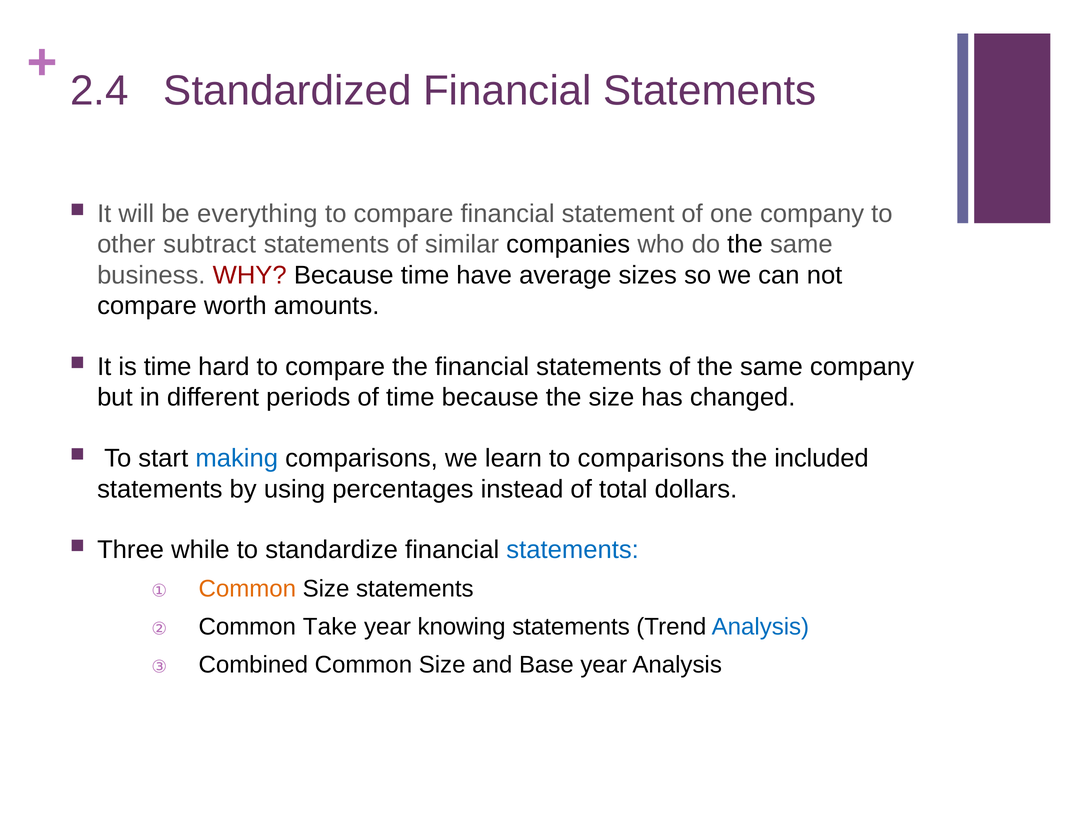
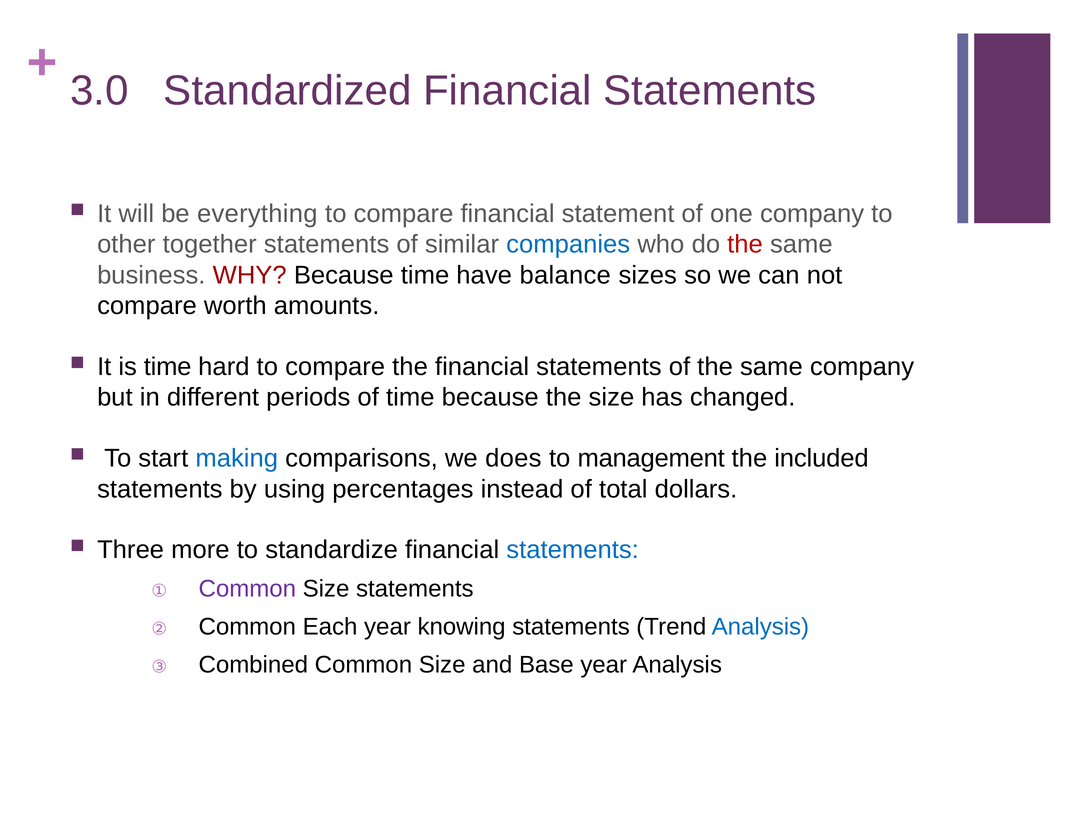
2.4: 2.4 -> 3.0 (99, 91)
subtract: subtract -> together (210, 245)
companies colour: black -> blue (568, 245)
the colour: black -> red (745, 245)
average: average -> balance (565, 275)
learn: learn -> does (513, 459)
to comparisons: comparisons -> management (651, 459)
while: while -> more (200, 550)
Common colour: orange -> purple (247, 589)
Take: Take -> Each (330, 627)
